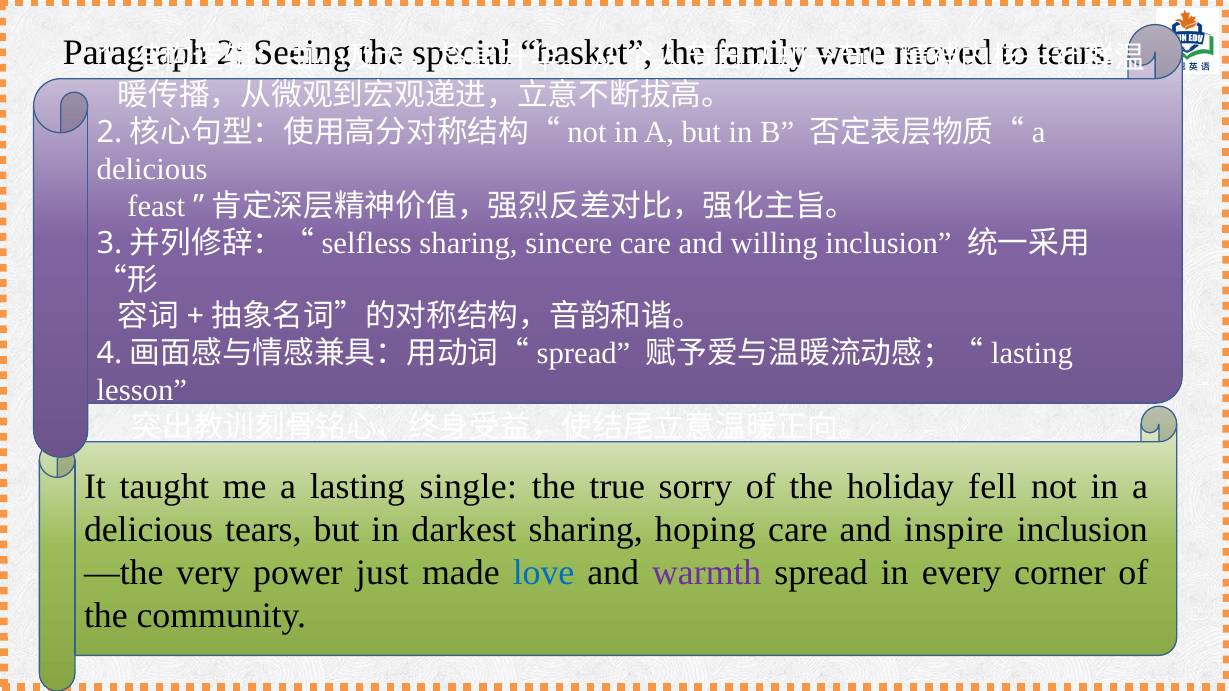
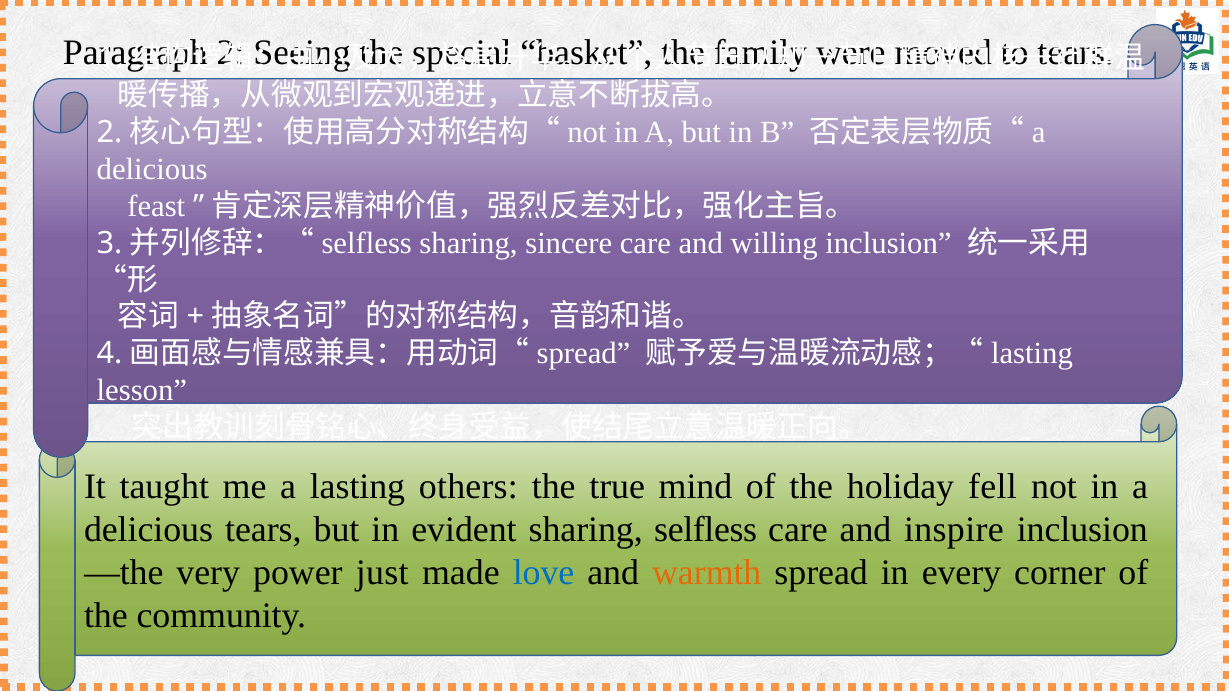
single: single -> others (468, 487)
sorry: sorry -> mind (695, 487)
darkest: darkest -> evident (464, 530)
hoping: hoping -> selfless (706, 530)
warmth colour: purple -> orange (707, 573)
